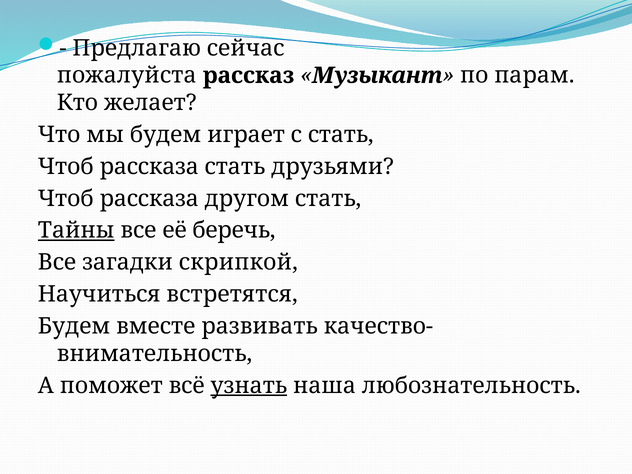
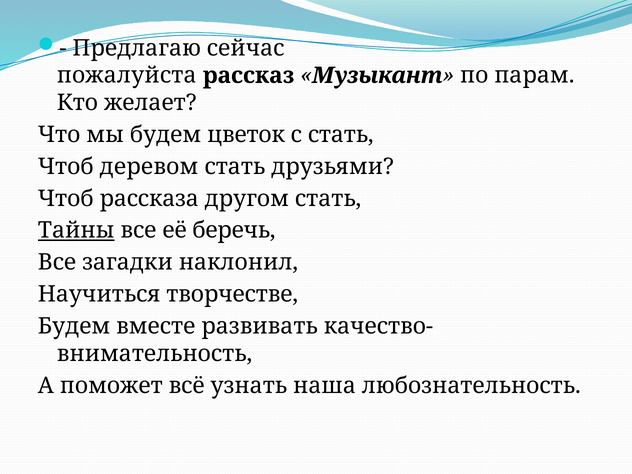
играет: играет -> цветок (246, 135)
рассказа: рассказа -> деревом (149, 167)
скрипкой: скрипкой -> наклонил (238, 262)
встретятся: встретятся -> творчестве (232, 294)
узнать underline: present -> none (249, 386)
